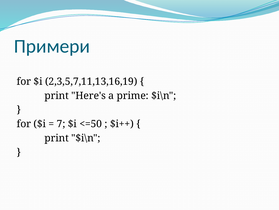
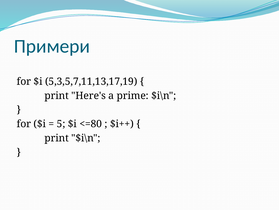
2,3,5,7,11,13,16,19: 2,3,5,7,11,13,16,19 -> 5,3,5,7,11,13,17,19 (91, 81)
7: 7 -> 5 (61, 124)
<=50: <=50 -> <=80 (91, 124)
